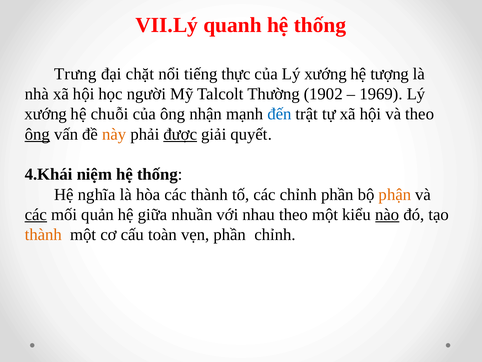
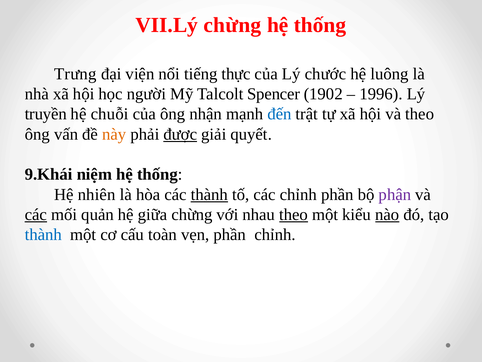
VII.Lý quanh: quanh -> chừng (232, 25)
chặt: chặt -> viện (140, 74)
của Lý xướng: xướng -> chước (325, 74)
tượng: tượng -> luông (390, 74)
Thường: Thường -> Spencer (274, 94)
1969: 1969 -> 1996 (381, 94)
xướng: xướng -> truyền (46, 114)
ông underline: present -> none (37, 134)
4.Khái: 4.Khái -> 9.Khái (49, 174)
nghĩa: nghĩa -> nhiên (97, 194)
thành underline: none -> present (209, 194)
phận colour: orange -> purple (395, 194)
giữa nhuần: nhuần -> chừng (192, 214)
theo underline: none -> present (294, 214)
thành colour: orange -> blue (43, 234)
